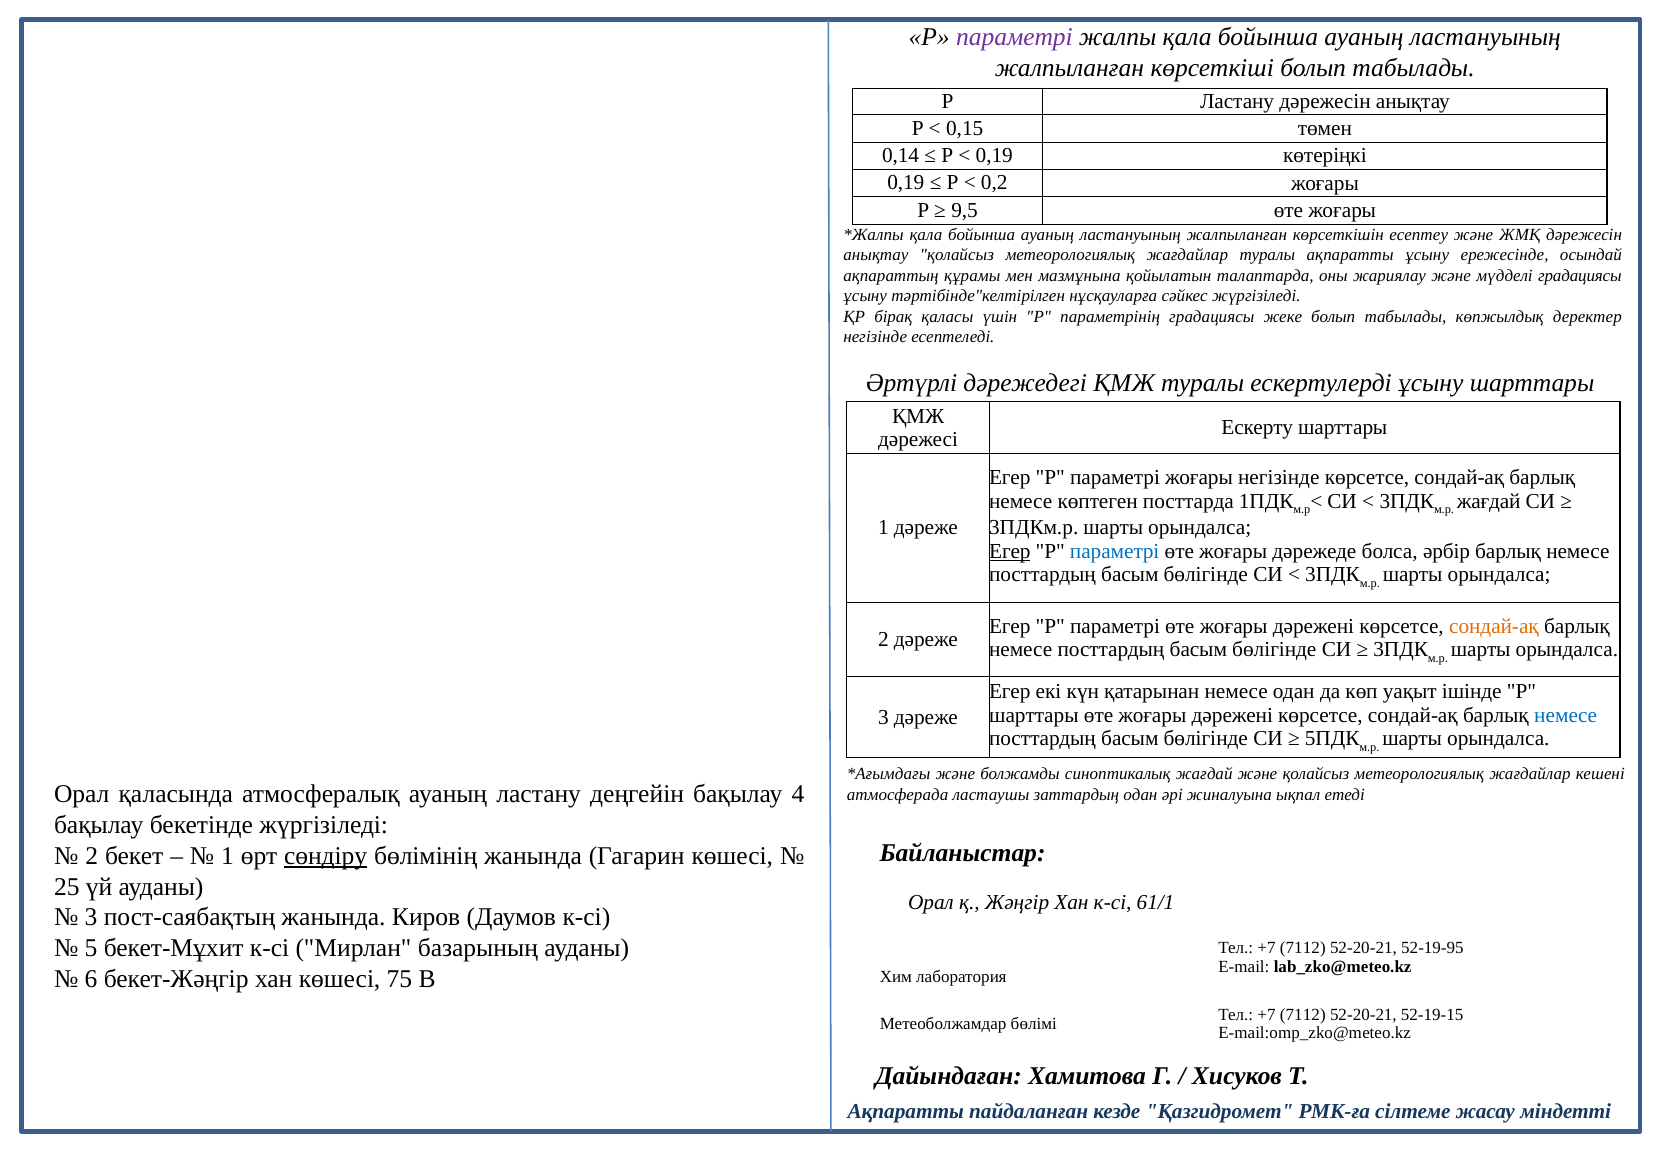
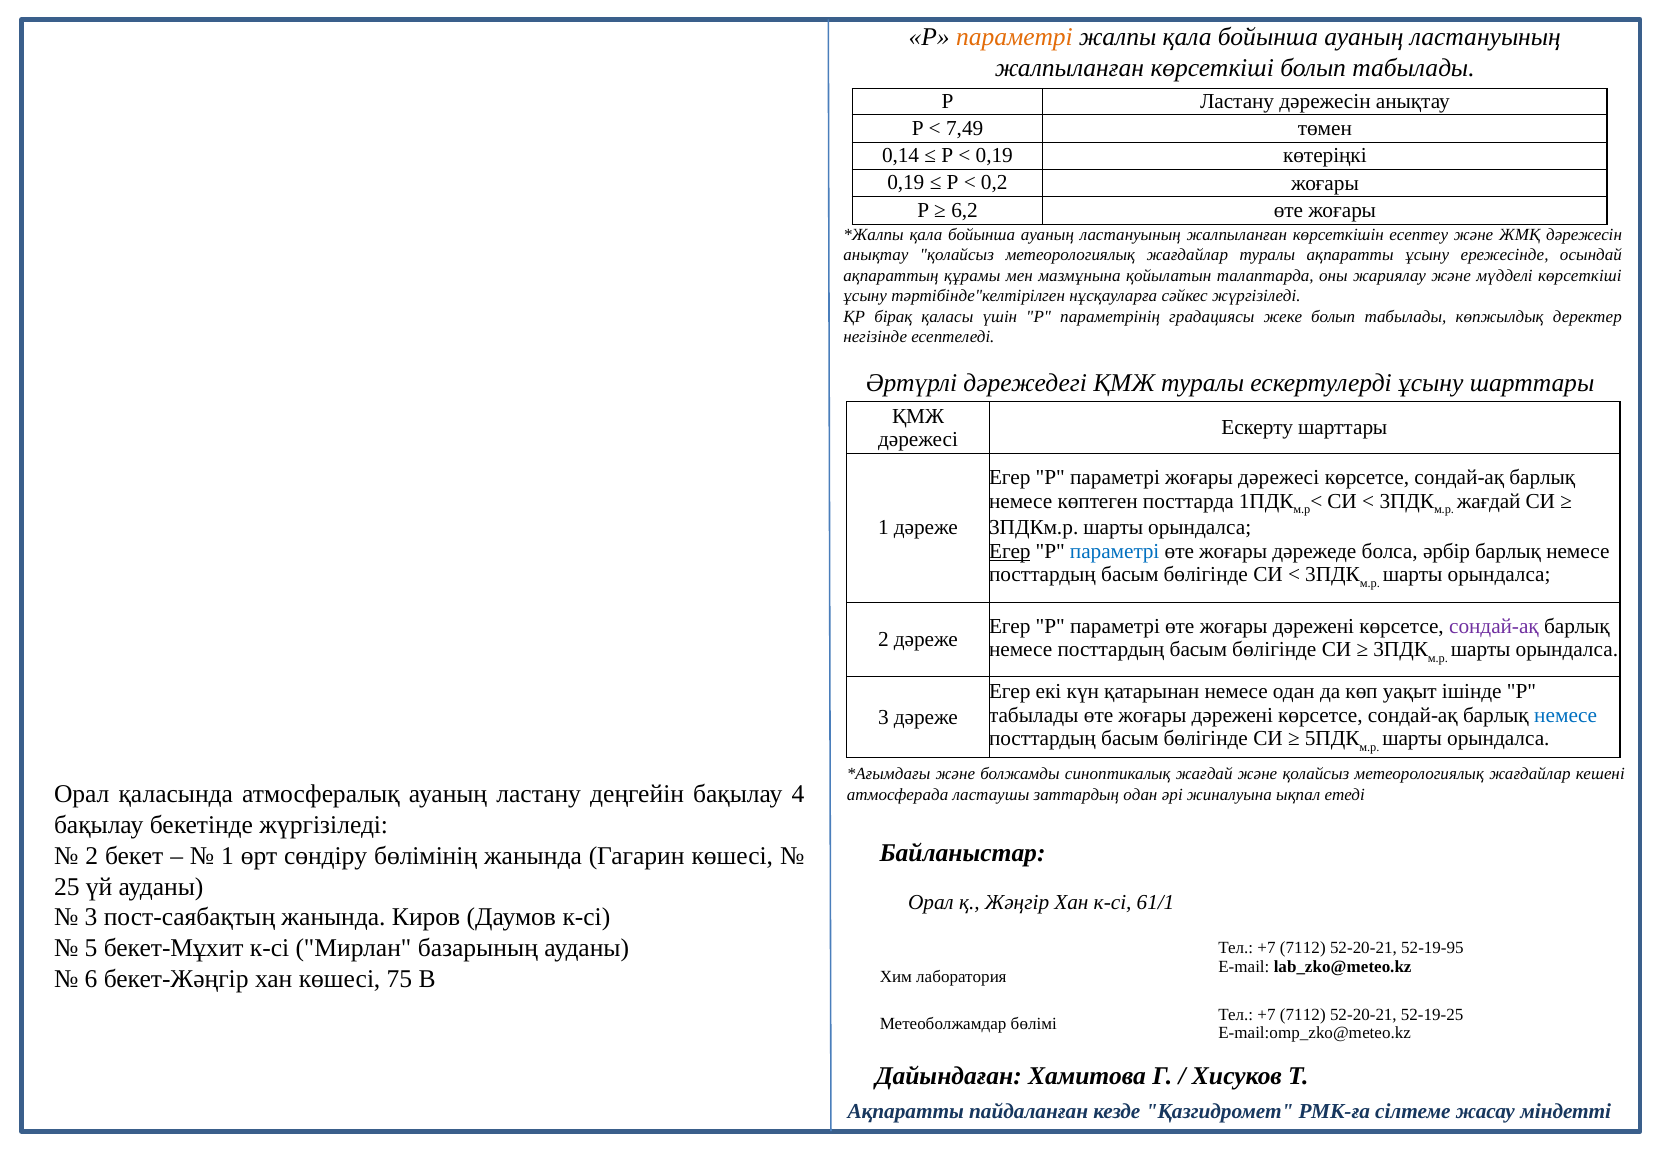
параметрі colour: purple -> orange (1014, 37)
0,15: 0,15 -> 7,49 (965, 128)
9,5: 9,5 -> 6,2 (965, 210)
мүдделі градациясы: градациясы -> көрсеткіші (1580, 275)
жоғары негізінде: негізінде -> дәрежесі (1279, 477)
сондай-ақ colour: orange -> purple (1494, 626)
шарттары: шарттары -> табылады (1034, 715)
сөндіру underline: present -> none (326, 856)
52-19-15: 52-19-15 -> 52-19-25 (1432, 1014)
